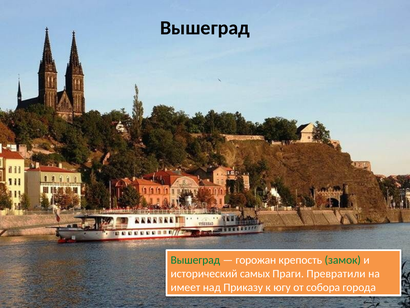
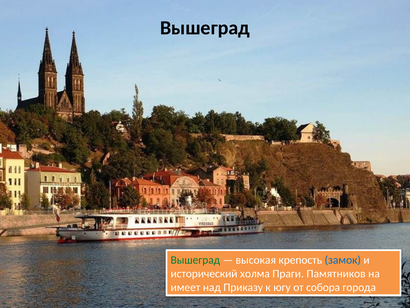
горожан: горожан -> высокая (256, 259)
замок colour: green -> blue (343, 259)
самых: самых -> холма (255, 273)
Превратили: Превратили -> Памятников (336, 273)
